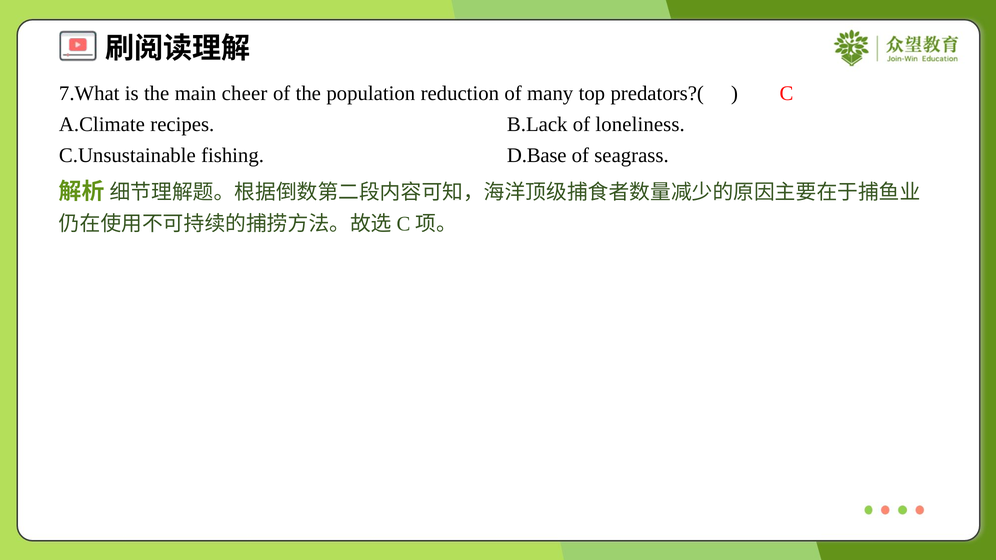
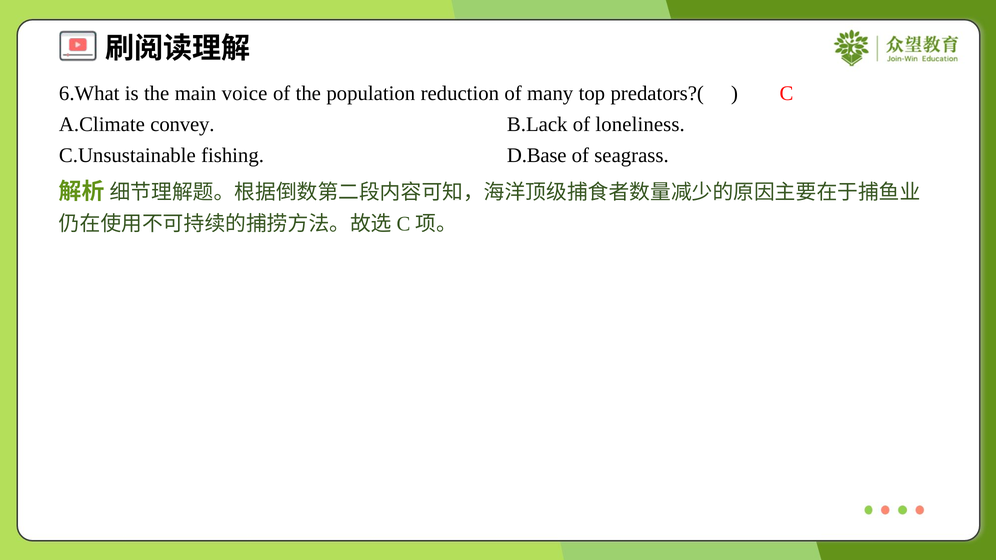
7.What: 7.What -> 6.What (89, 93)
cheer: cheer -> voice (245, 93)
recipes: recipes -> convey (182, 124)
